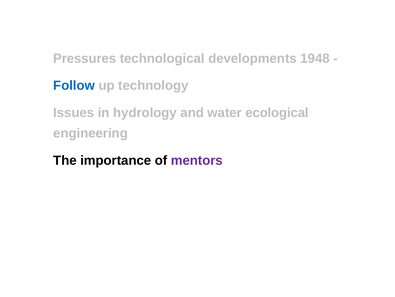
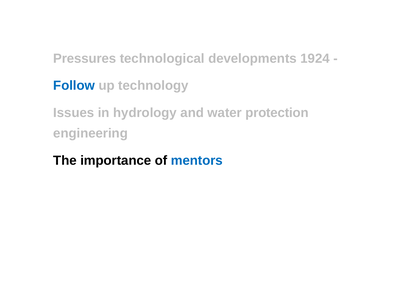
1948: 1948 -> 1924 (315, 58)
ecological: ecological -> protection (277, 113)
mentors colour: purple -> blue (197, 160)
